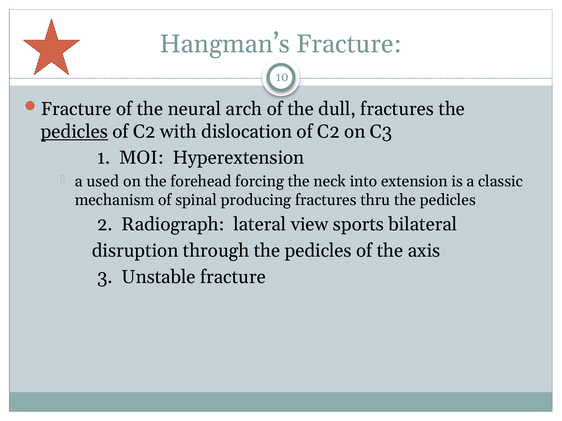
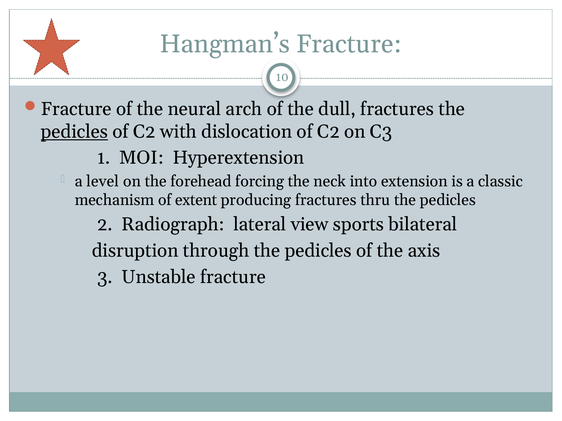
used: used -> level (103, 181)
spinal: spinal -> extent (196, 200)
